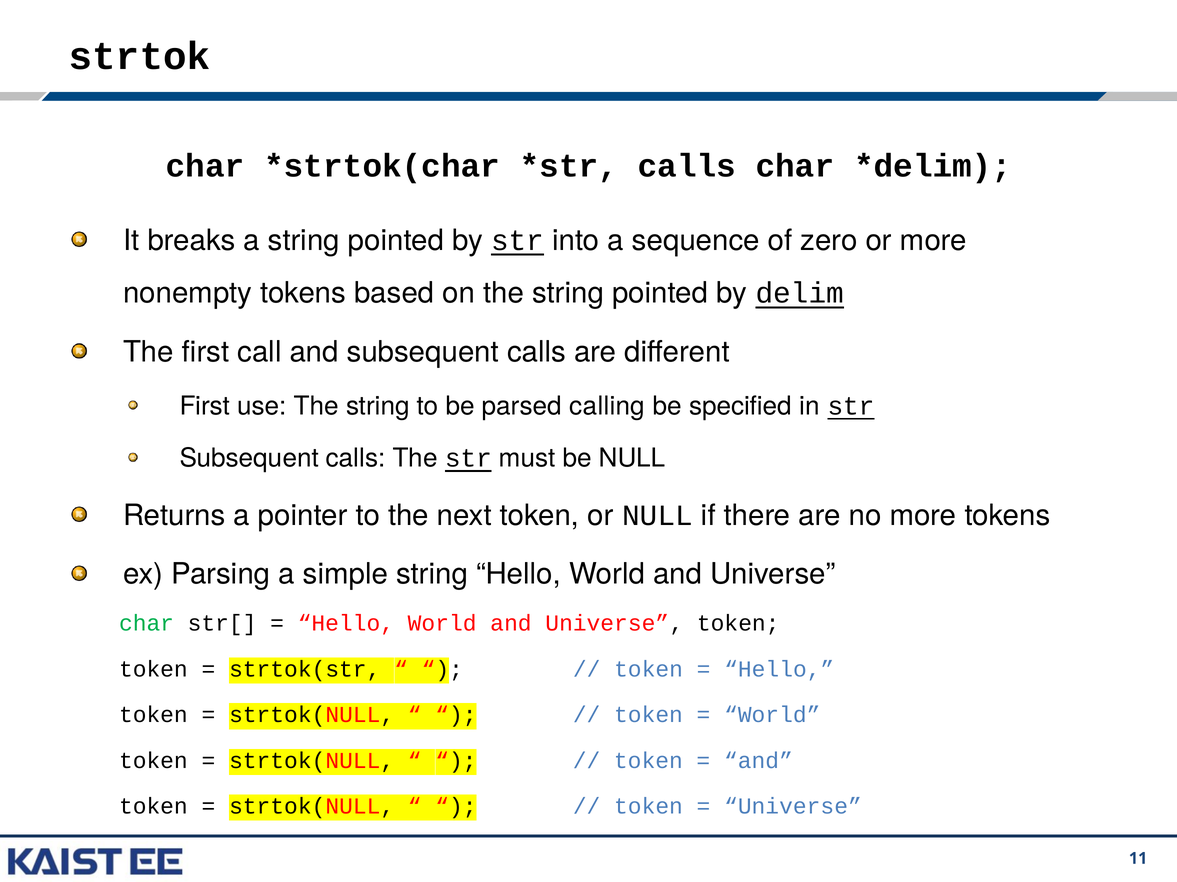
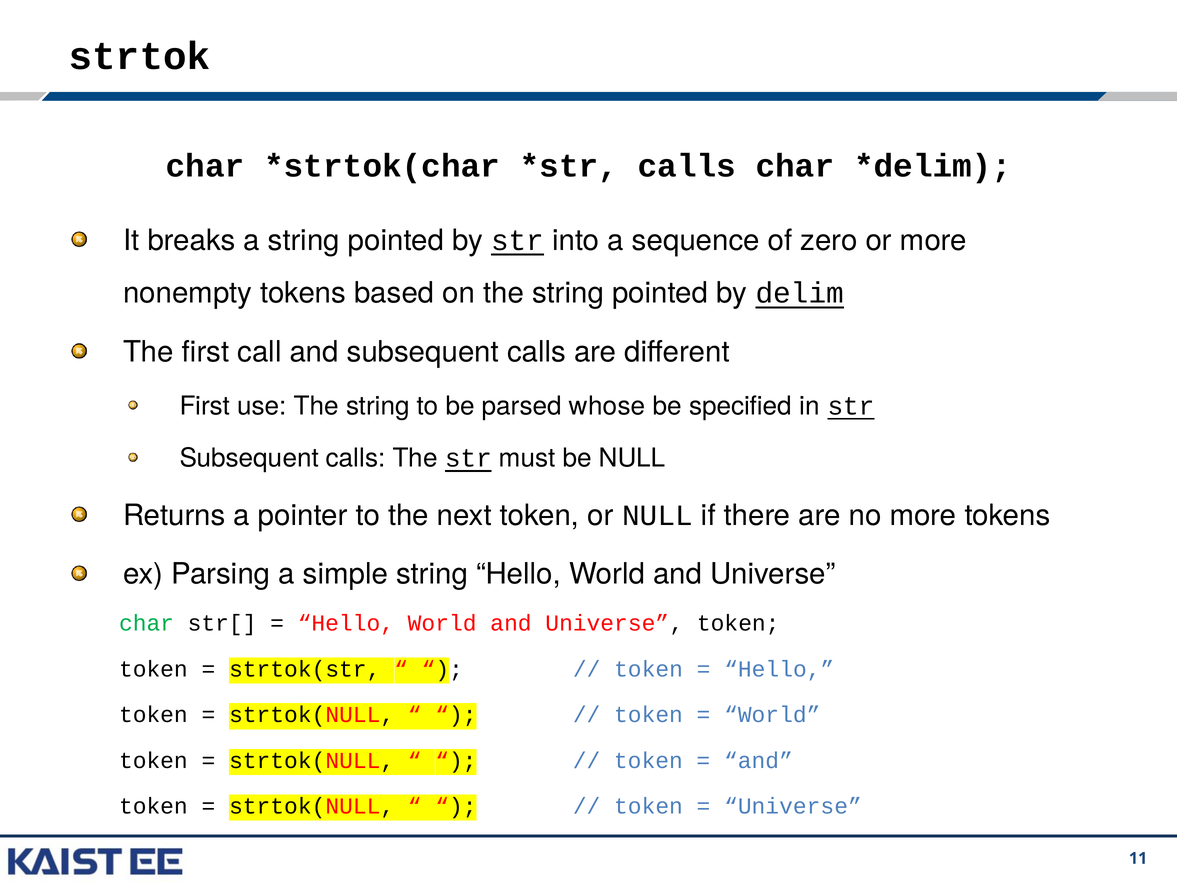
calling: calling -> whose (607, 406)
